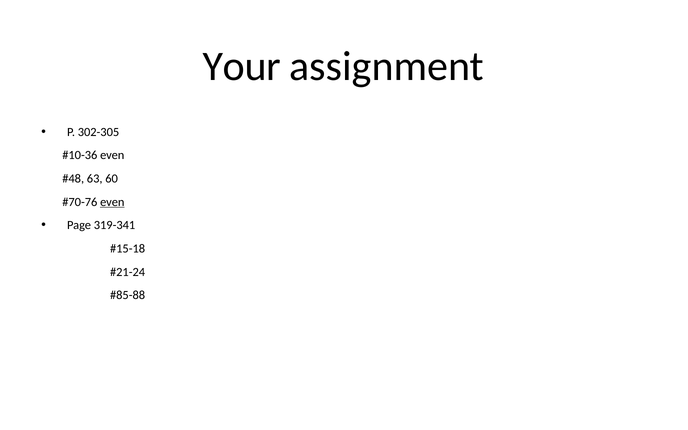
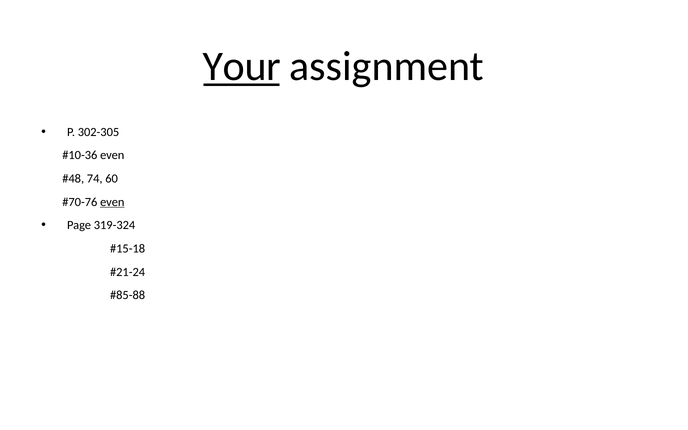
Your underline: none -> present (242, 66)
63: 63 -> 74 (95, 179)
319-341: 319-341 -> 319-324 (115, 225)
